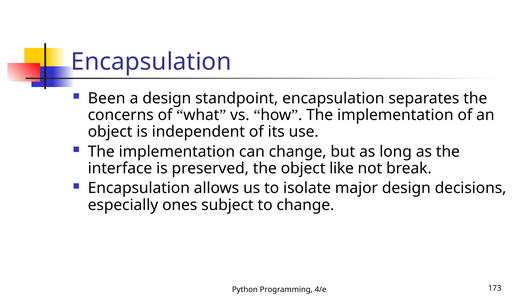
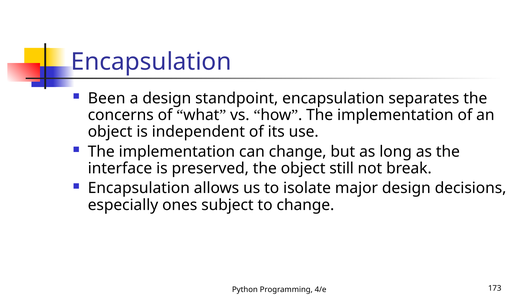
like: like -> still (342, 168)
